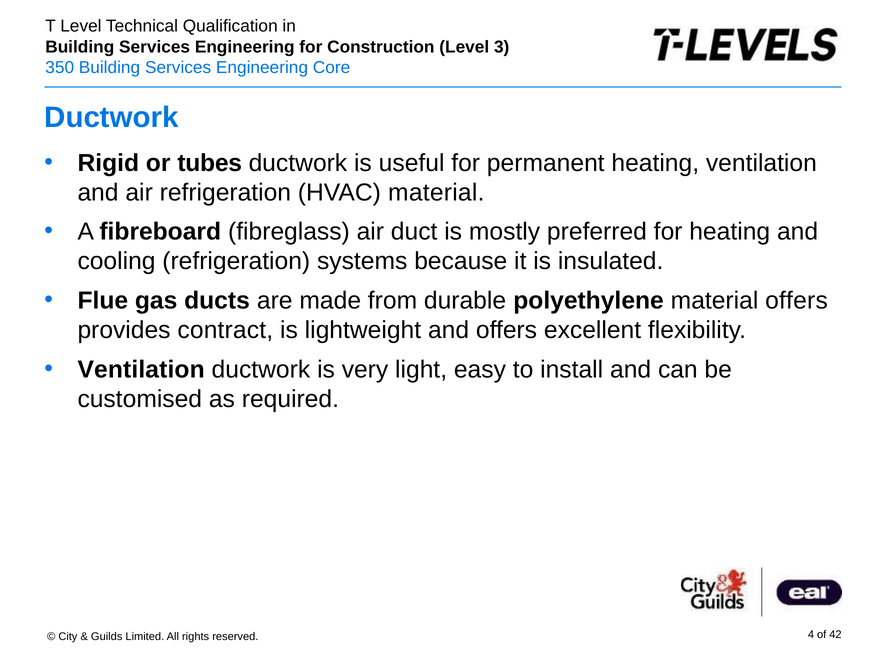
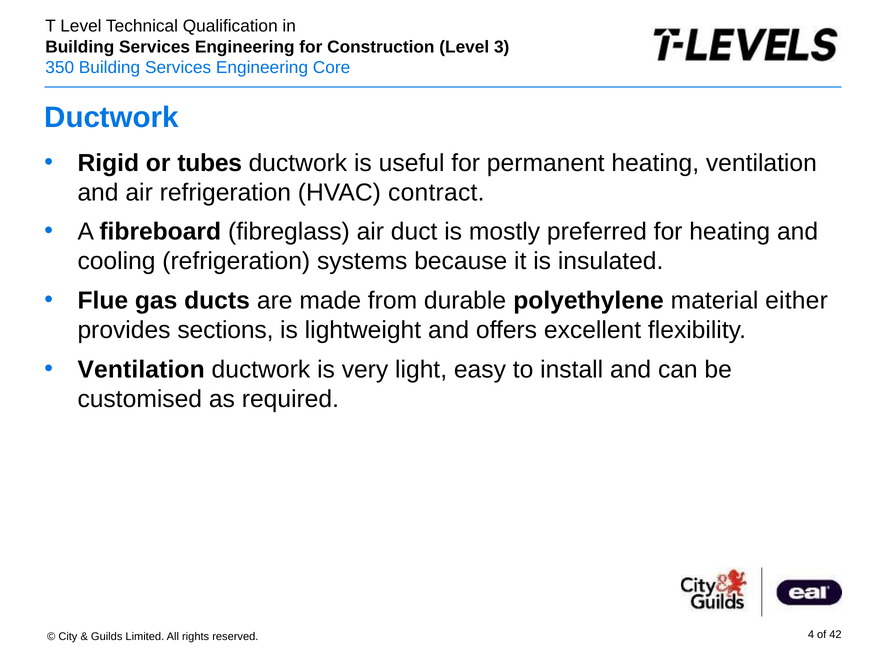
HVAC material: material -> contract (436, 193)
material offers: offers -> either (797, 301)
contract: contract -> sections (225, 330)
